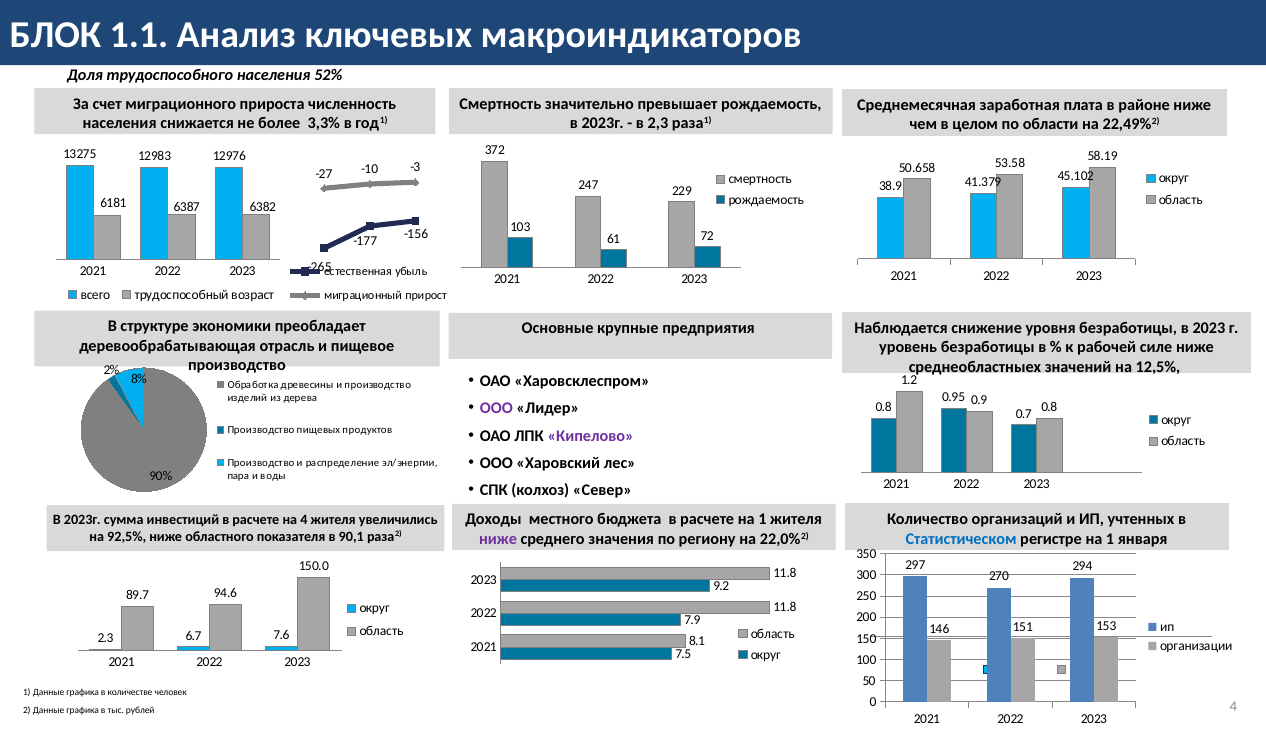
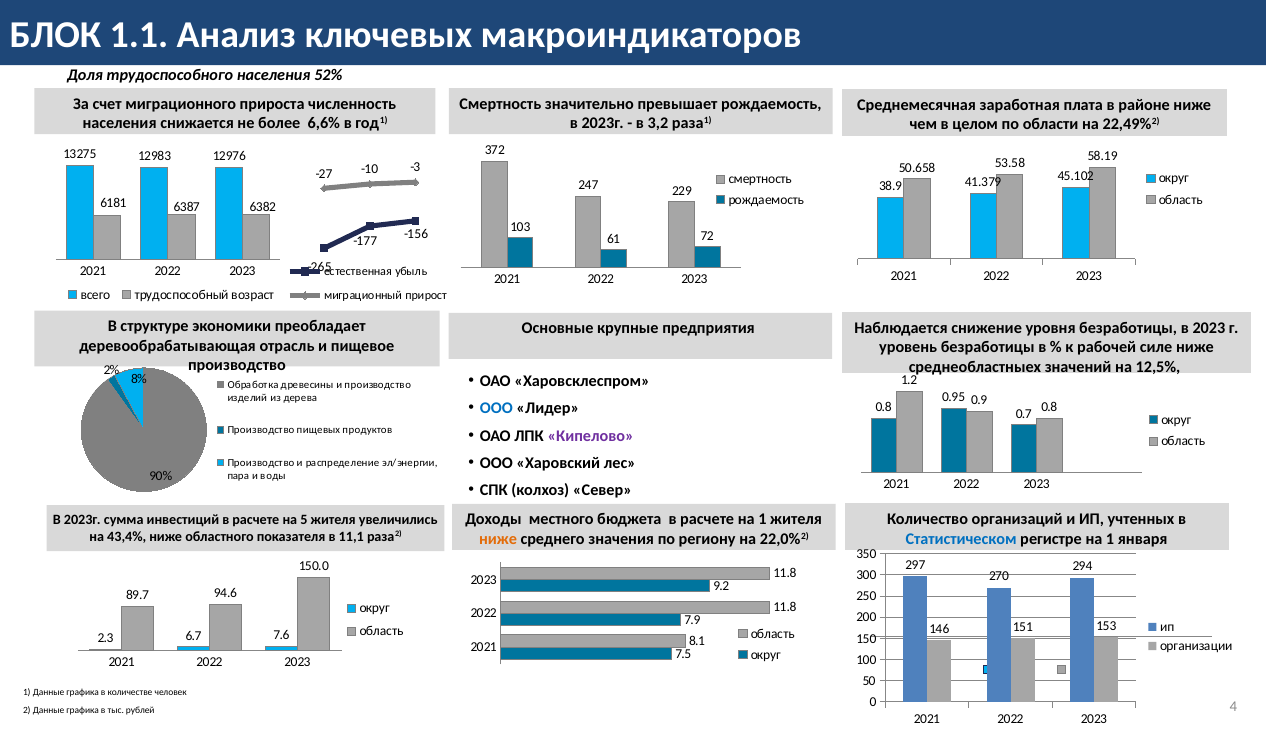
3,3%: 3,3% -> 6,6% (324, 123)
2,3: 2,3 -> 3,2 (658, 123)
ООО colour: purple -> blue (496, 408)
на 4: 4 -> 5 (304, 519)
92,5%: 92,5% -> 43,4% (127, 536)
90,1: 90,1 -> 11,1 (351, 536)
ниже colour: purple -> orange (498, 539)
